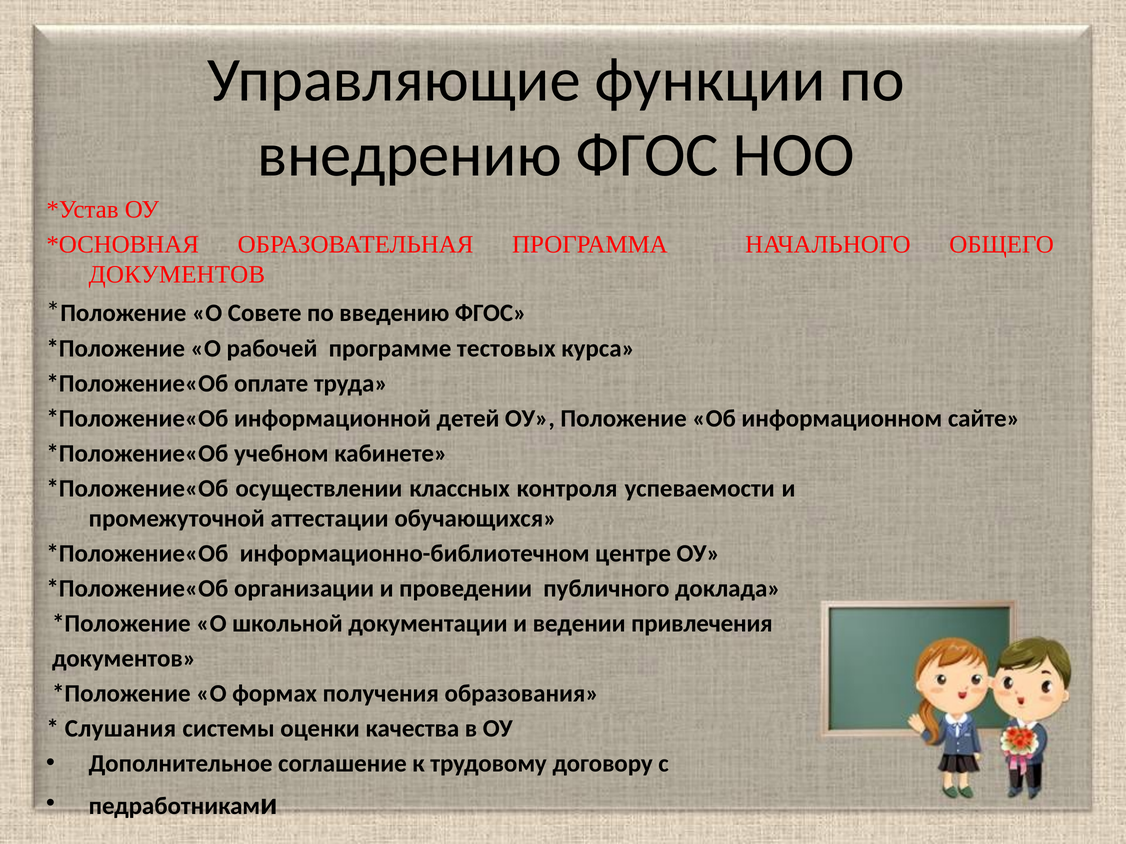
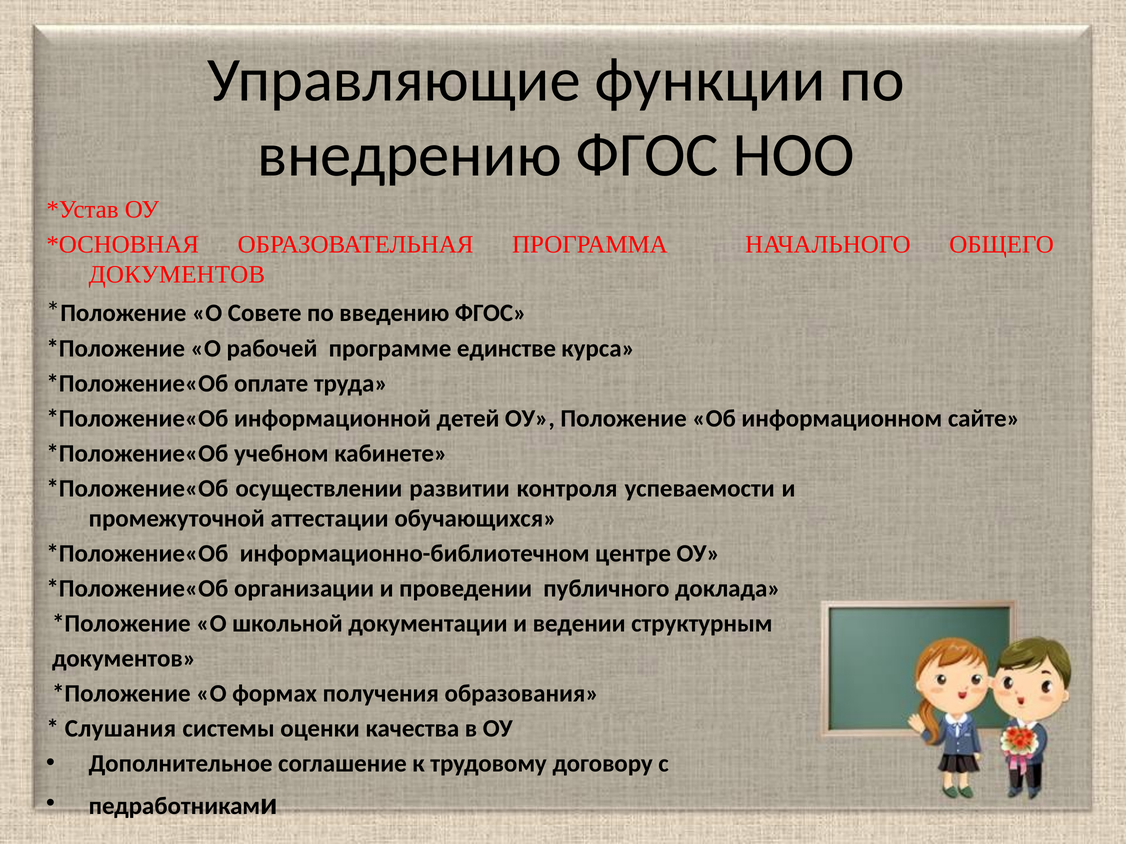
тестовых: тестовых -> единстве (506, 349)
классных: классных -> развитии (460, 489)
привлечения: привлечения -> структурным (702, 624)
